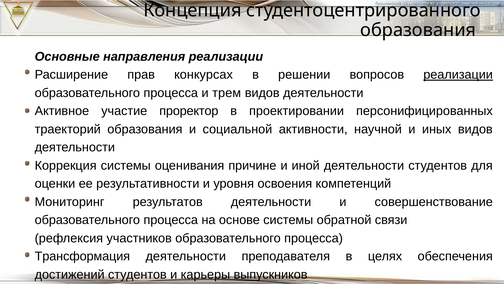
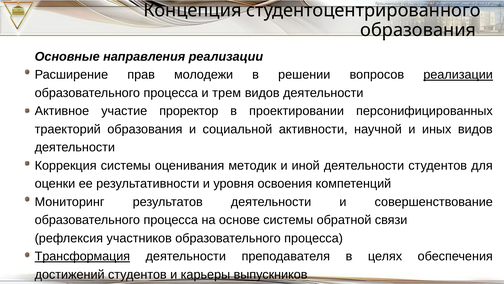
конкурсах: конкурсах -> молодежи (204, 75)
причине: причине -> методик (252, 165)
Трансформация underline: none -> present (82, 256)
